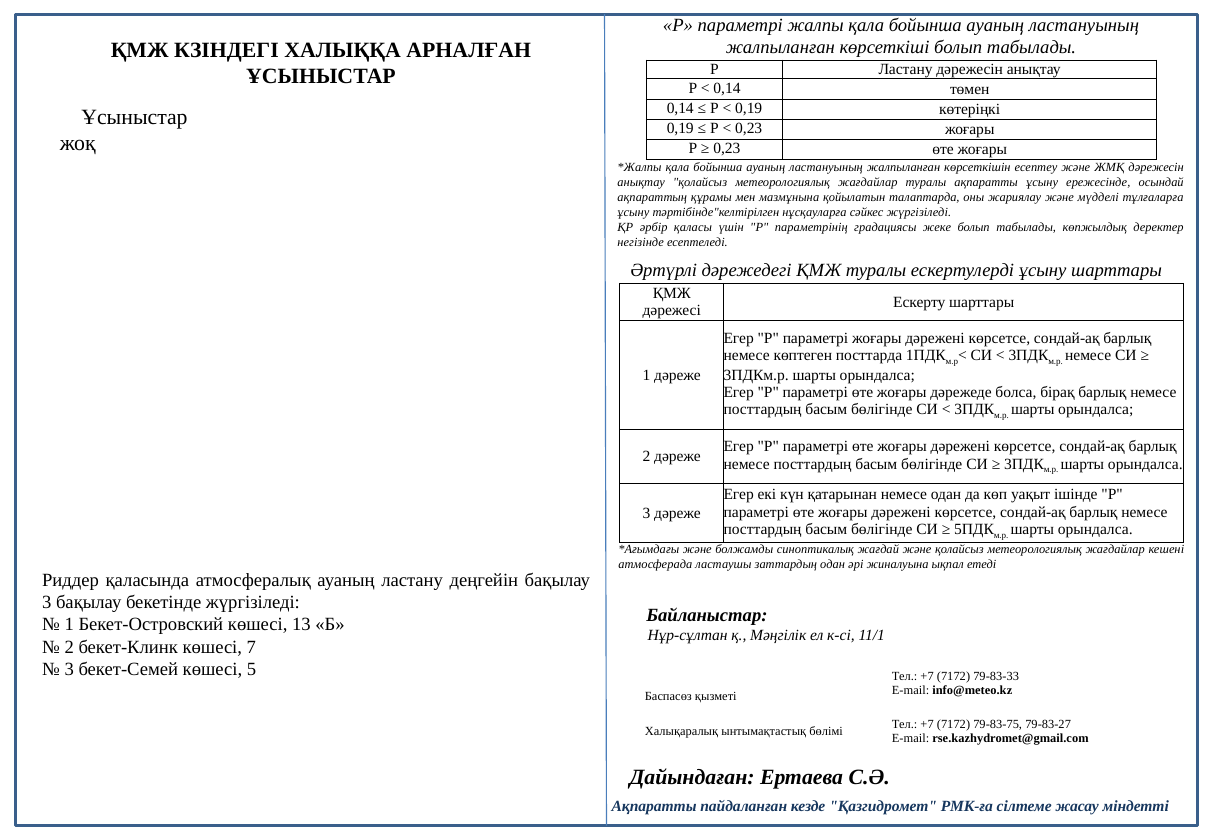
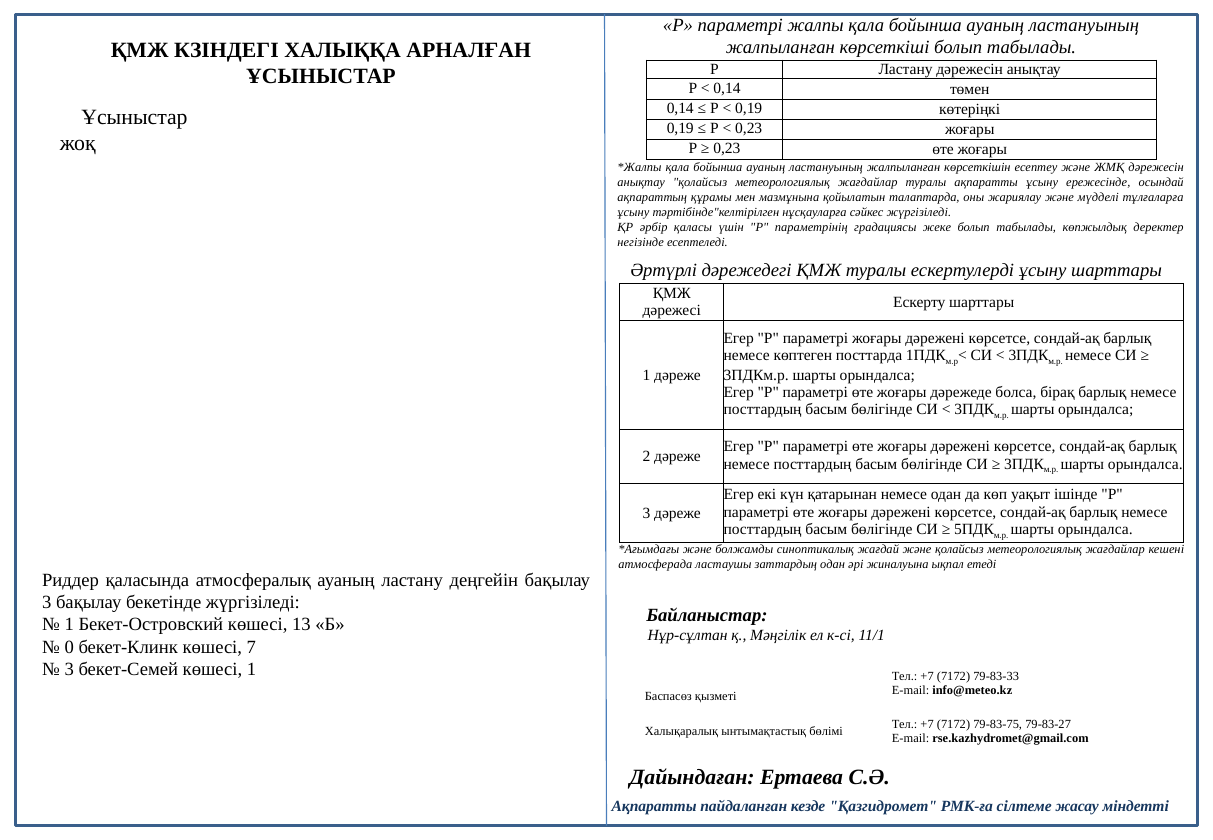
2: 2 -> 0 (69, 647)
көшесі 5: 5 -> 1 (252, 669)
